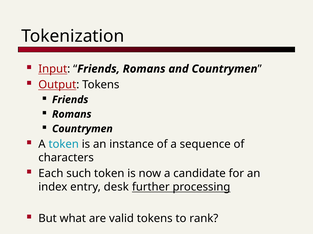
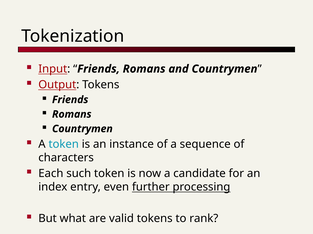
desk: desk -> even (116, 187)
